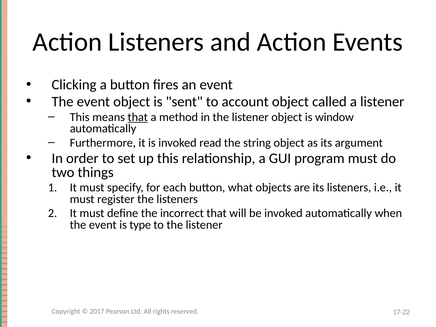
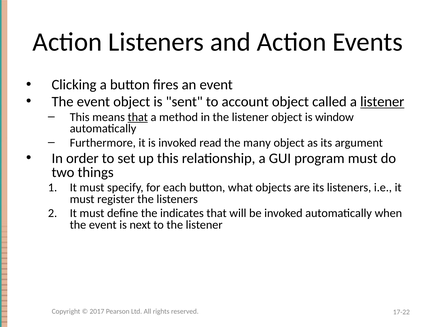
listener underline: none -> present (382, 102)
string: string -> many (257, 143)
incorrect: incorrect -> indicates (182, 213)
type: type -> next (140, 225)
